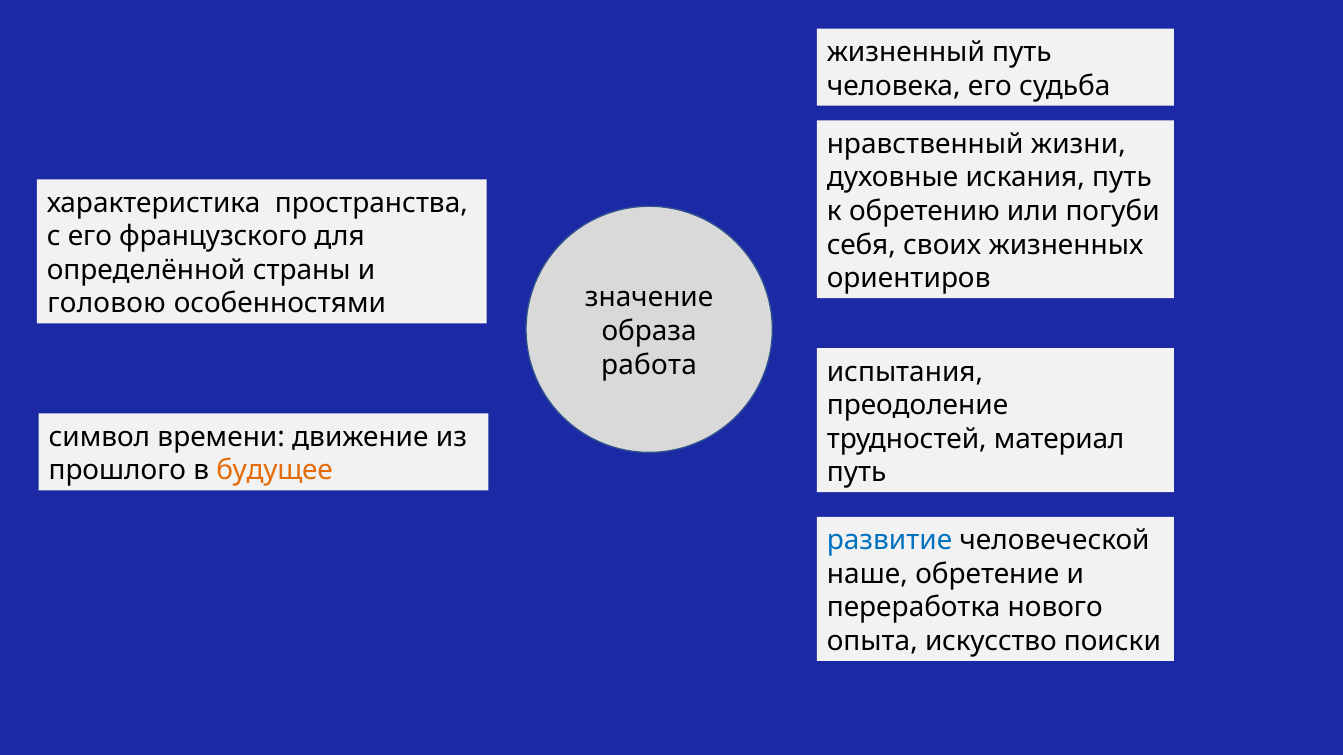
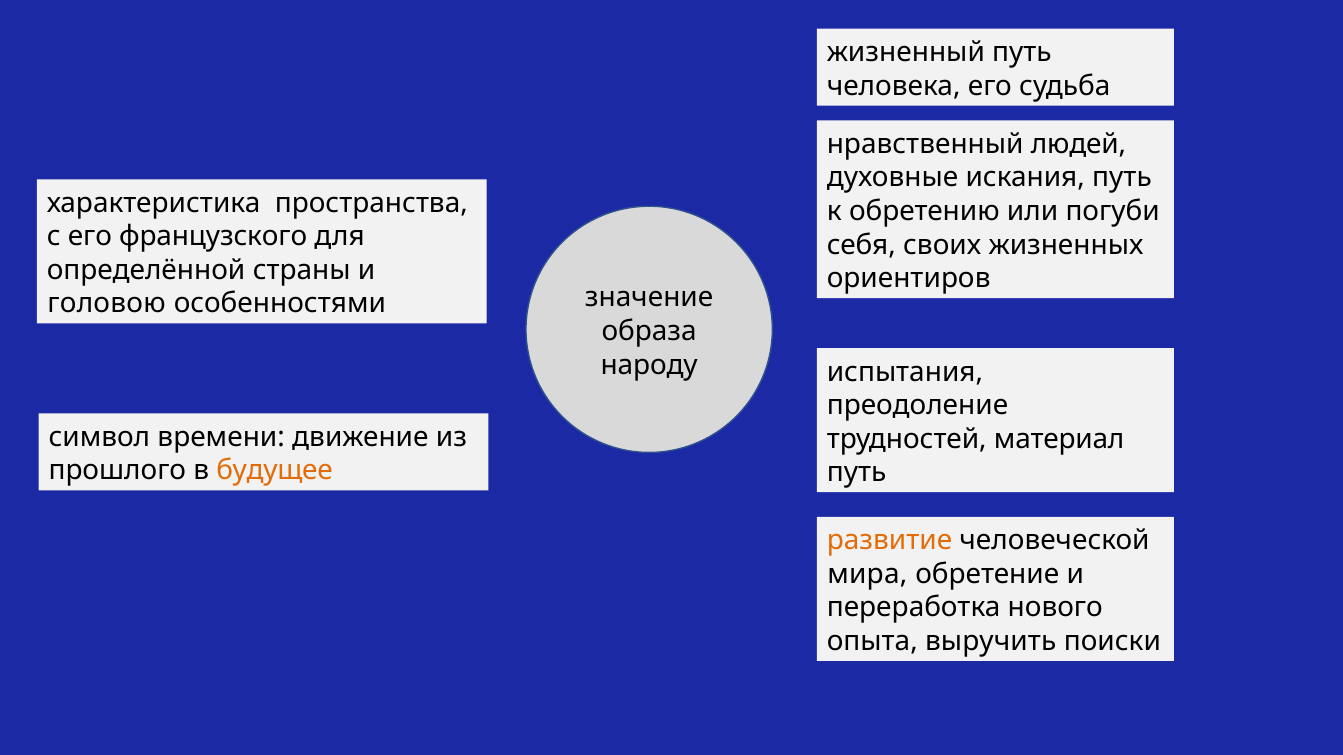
жизни: жизни -> людей (1078, 144)
работа: работа -> народу (649, 365)
развитие colour: blue -> orange (890, 541)
наше: наше -> мира (867, 574)
искусство: искусство -> выручить (991, 642)
